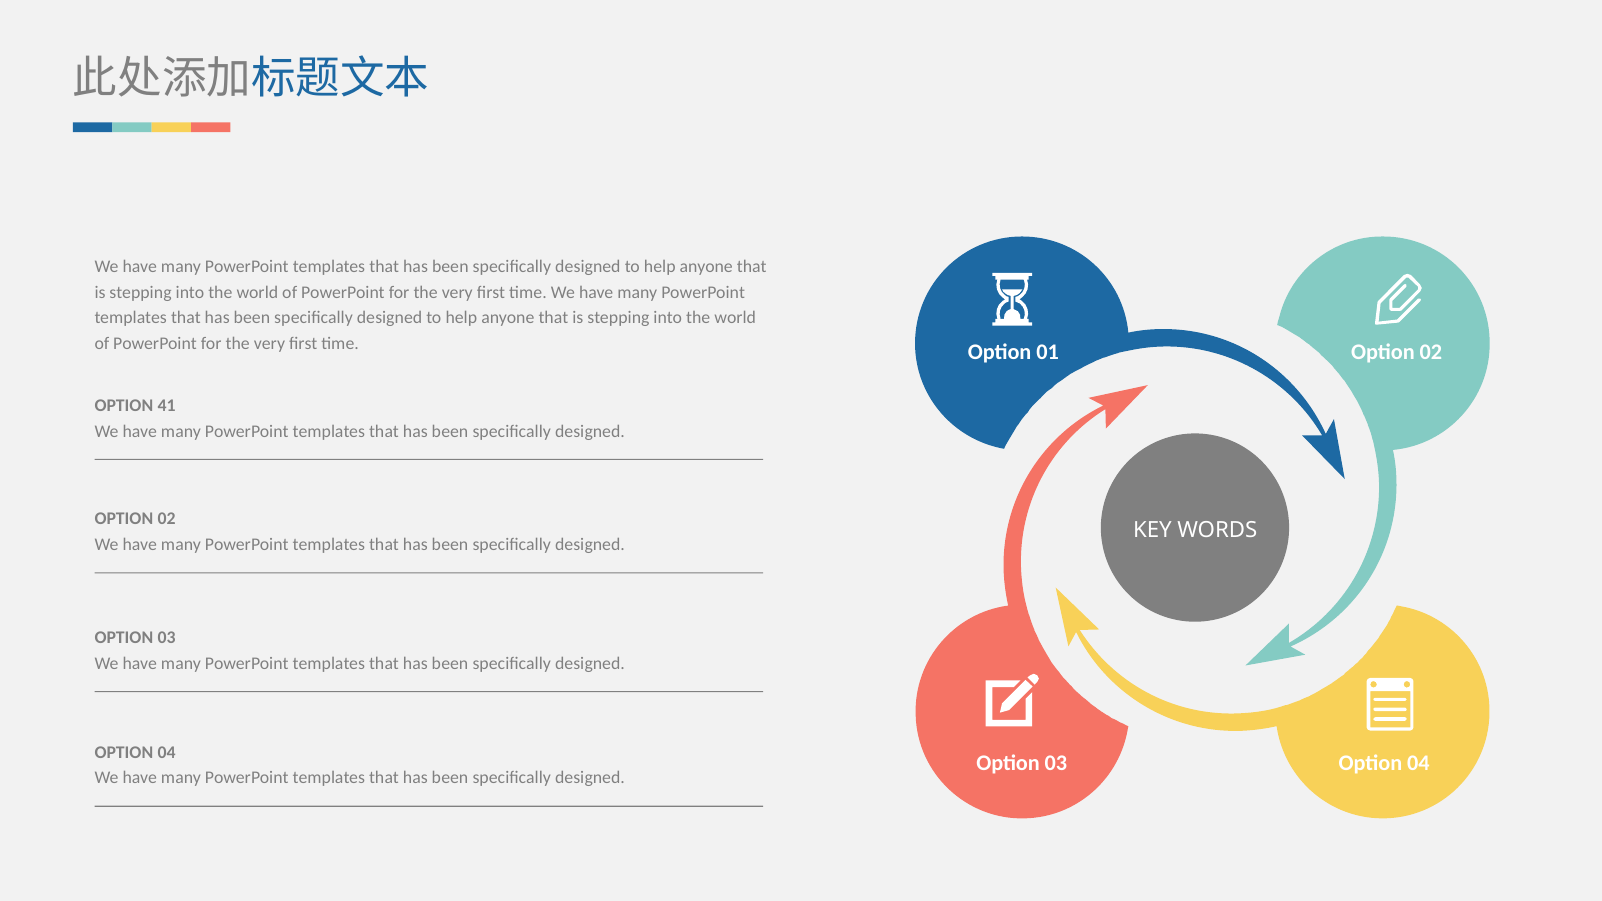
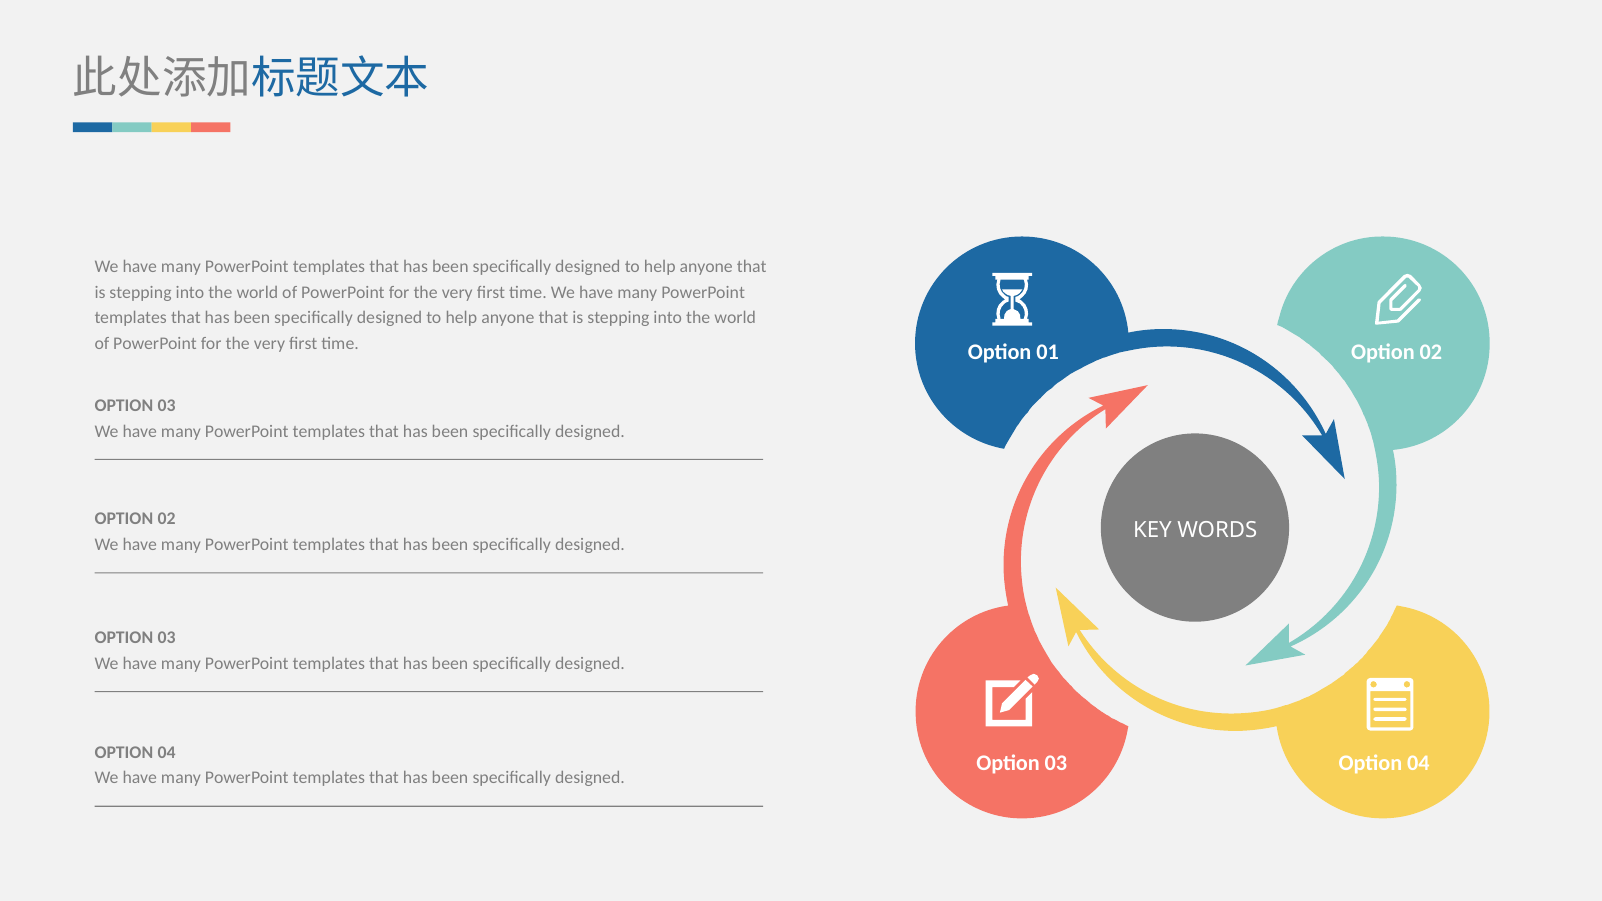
41: 41 -> 03 (167, 406)
